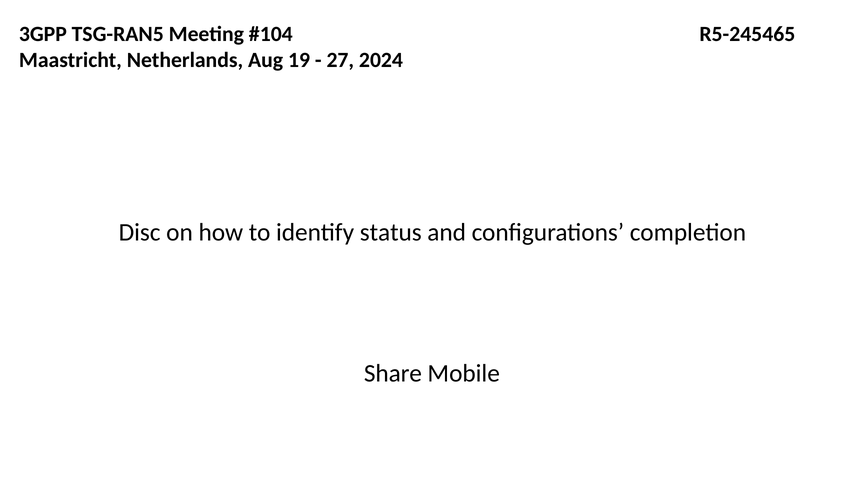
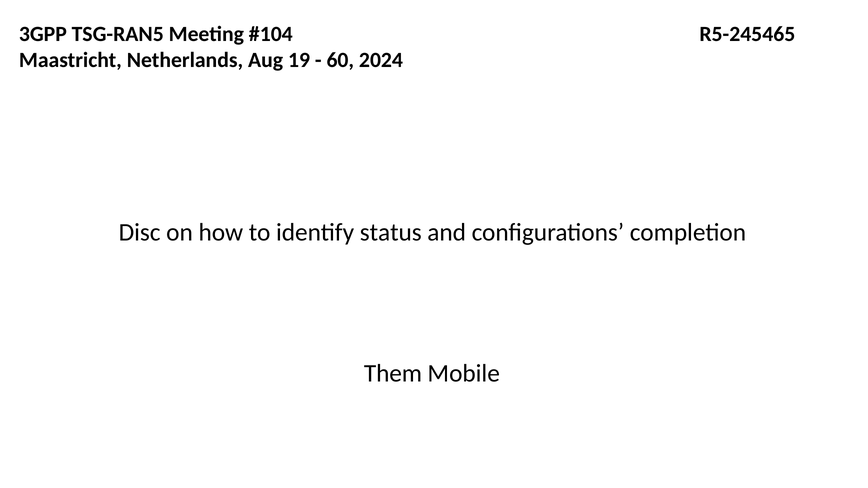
27: 27 -> 60 (340, 60)
Share: Share -> Them (393, 374)
